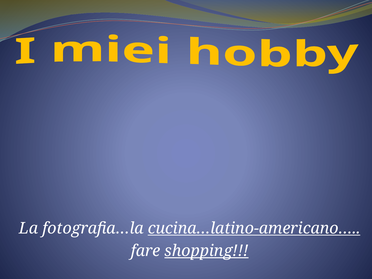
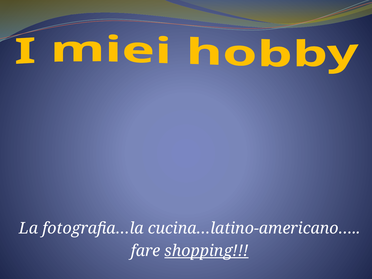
cucina…latino-americano… underline: present -> none (254, 228)
